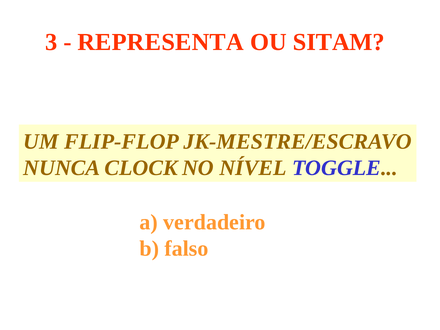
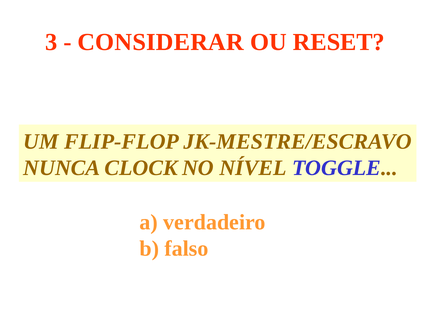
REPRESENTA: REPRESENTA -> CONSIDERAR (161, 42)
SITAM: SITAM -> RESET (339, 42)
